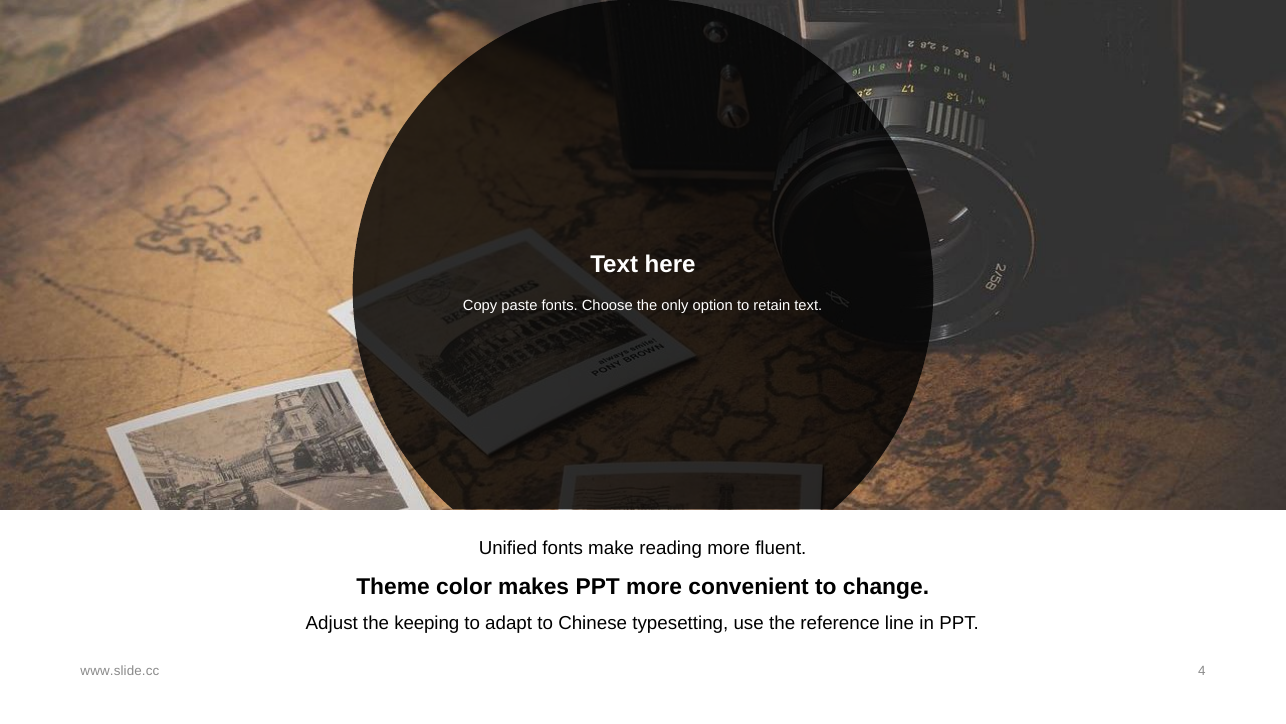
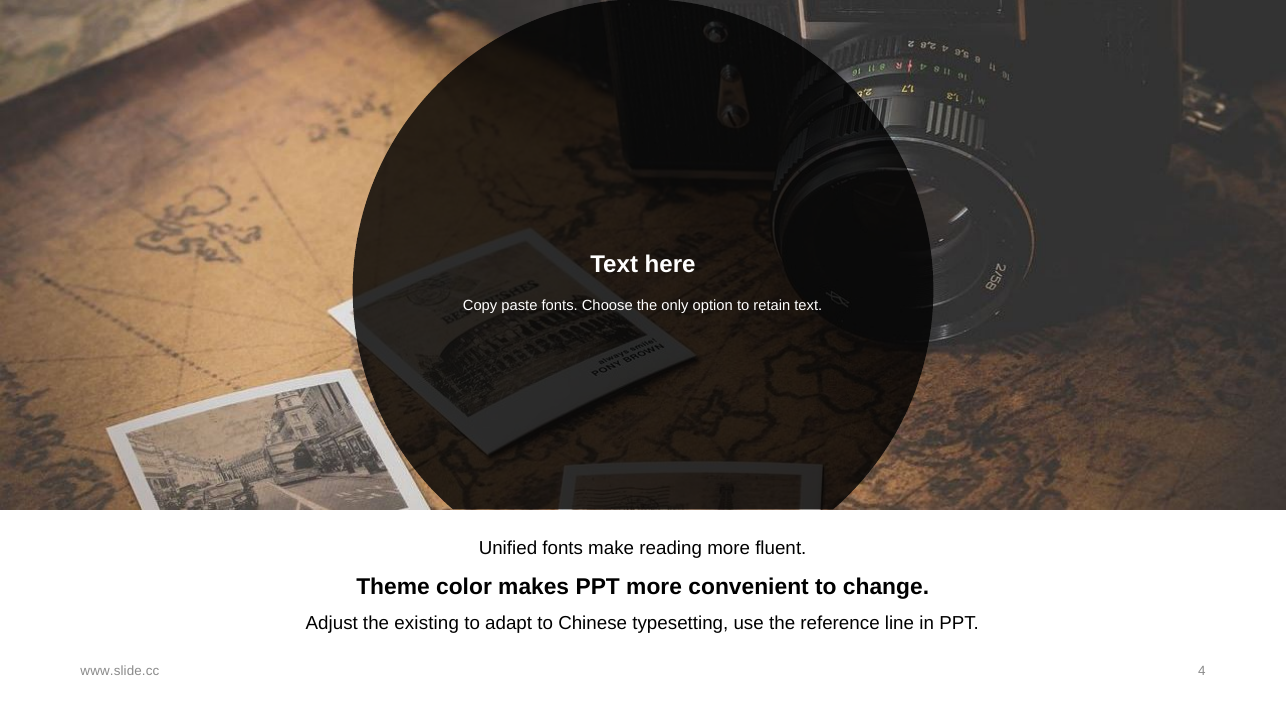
keeping: keeping -> existing (427, 623)
